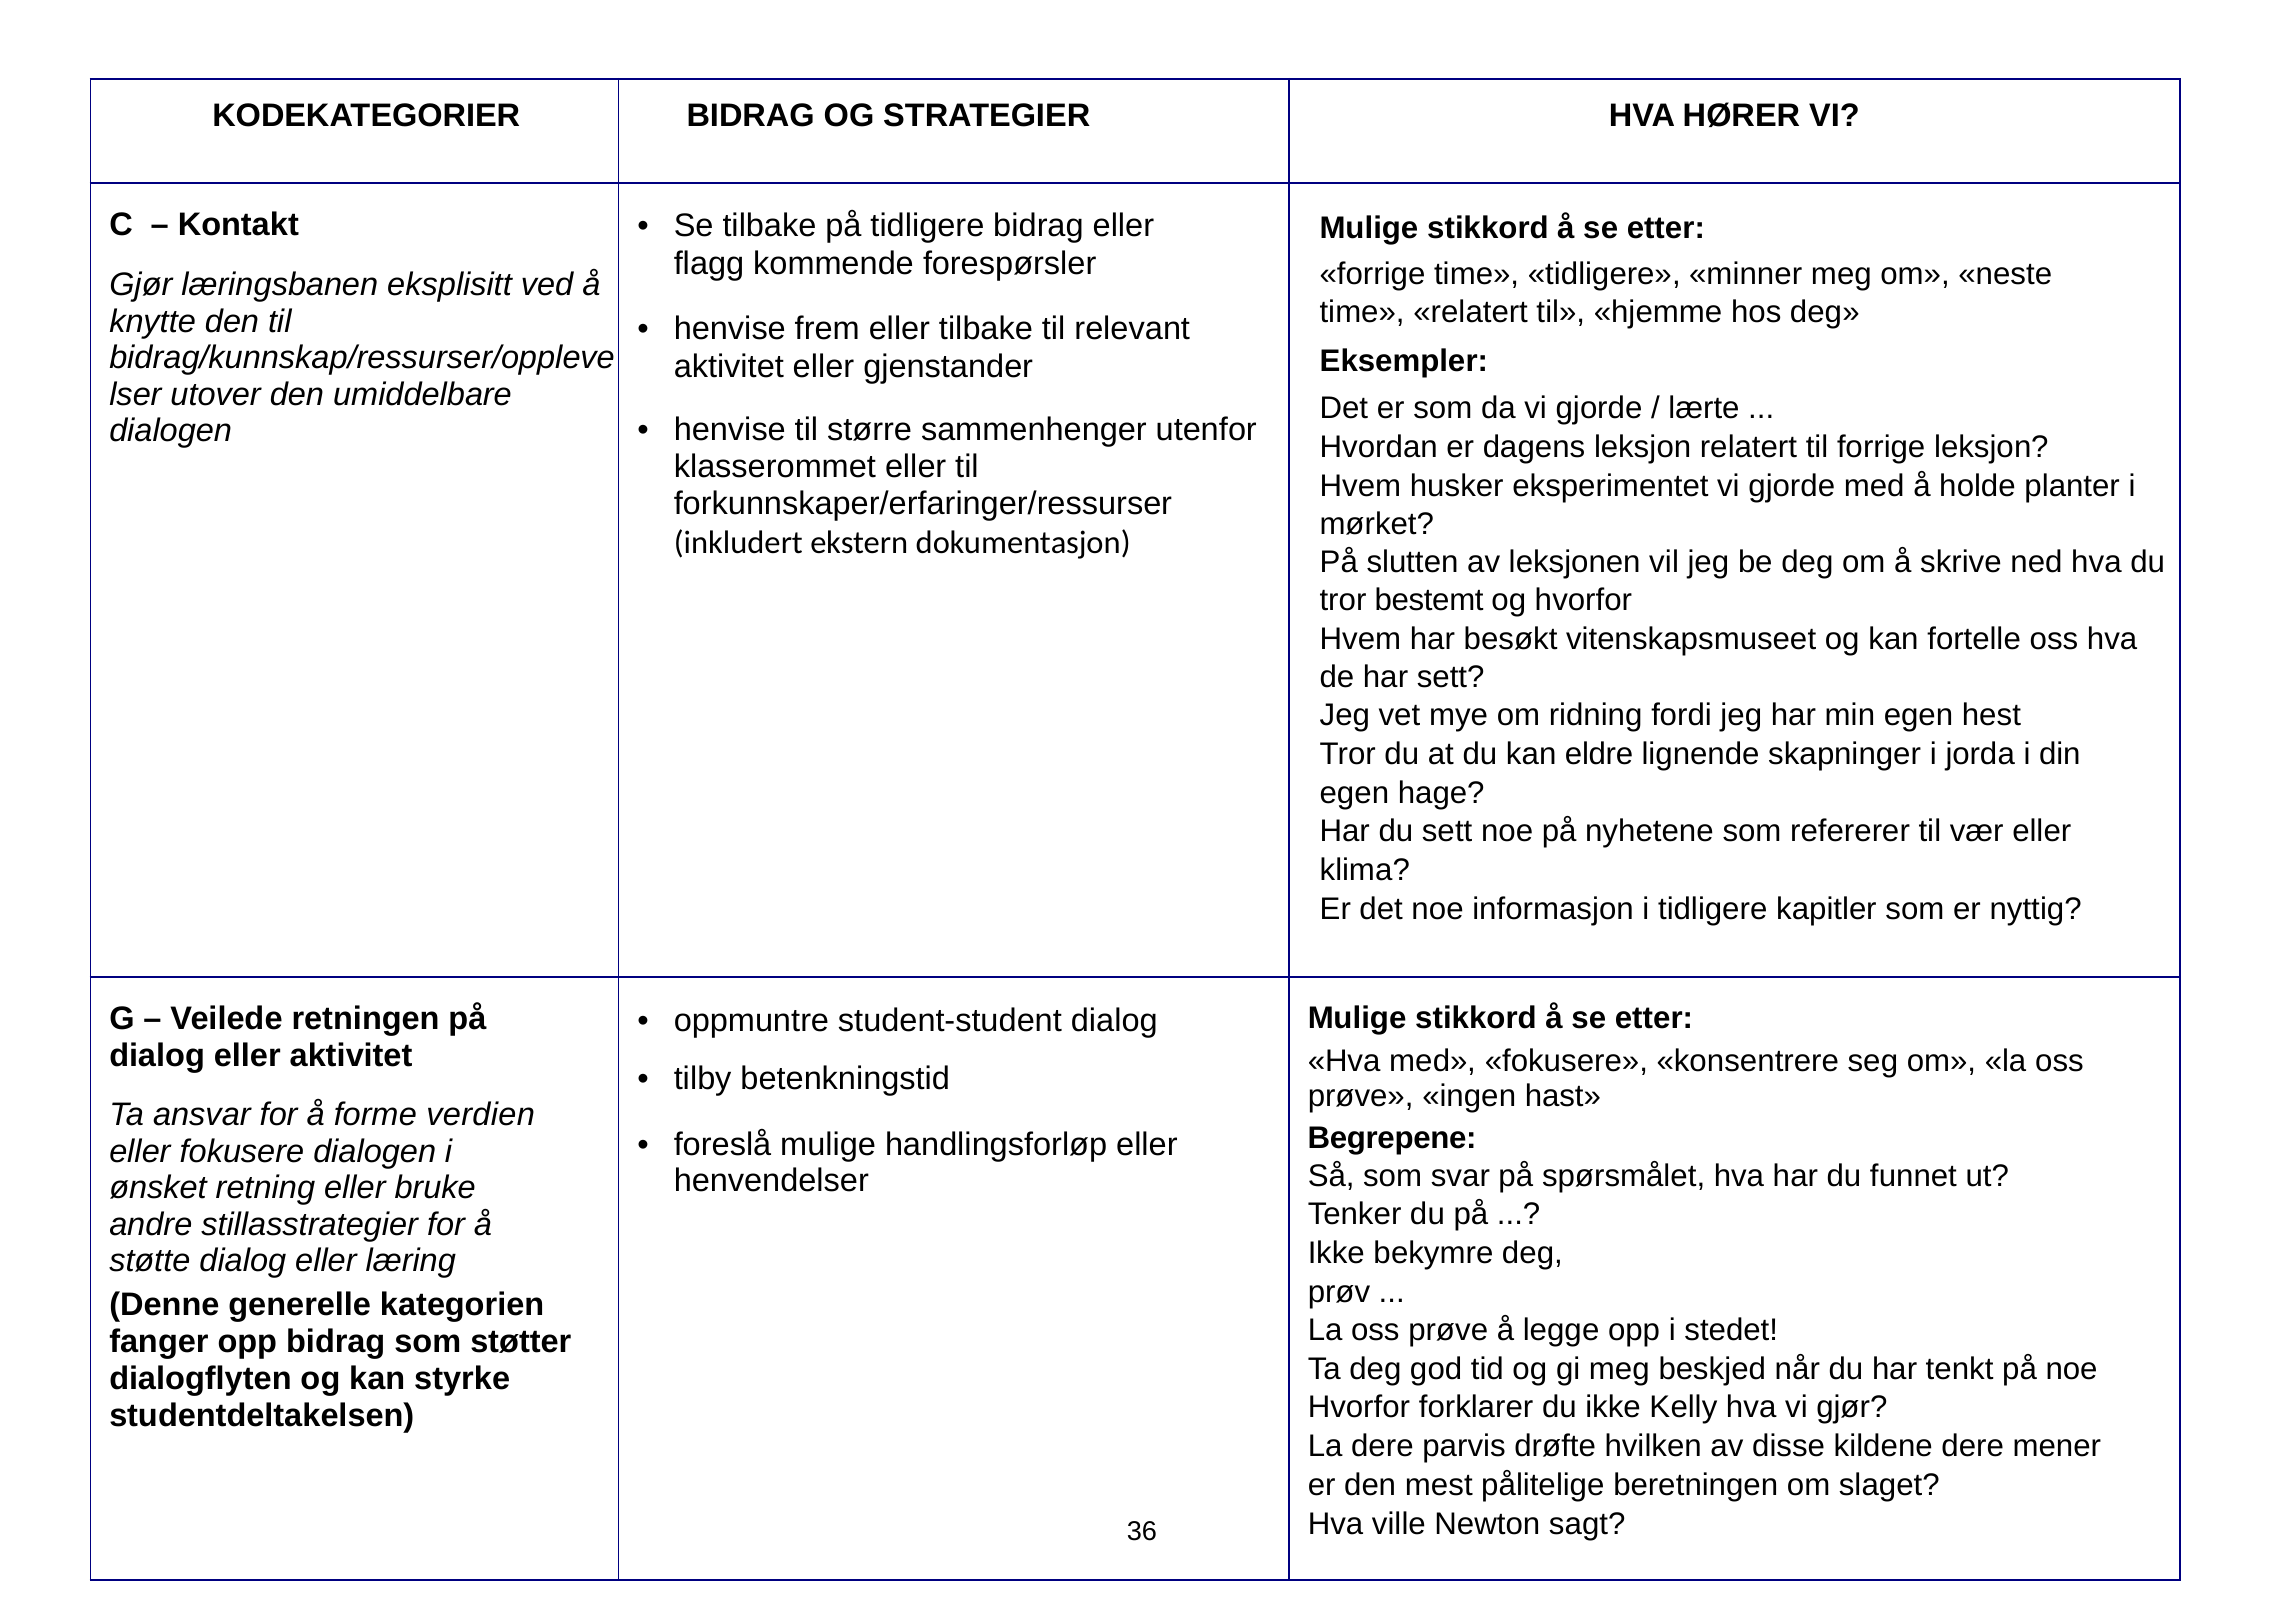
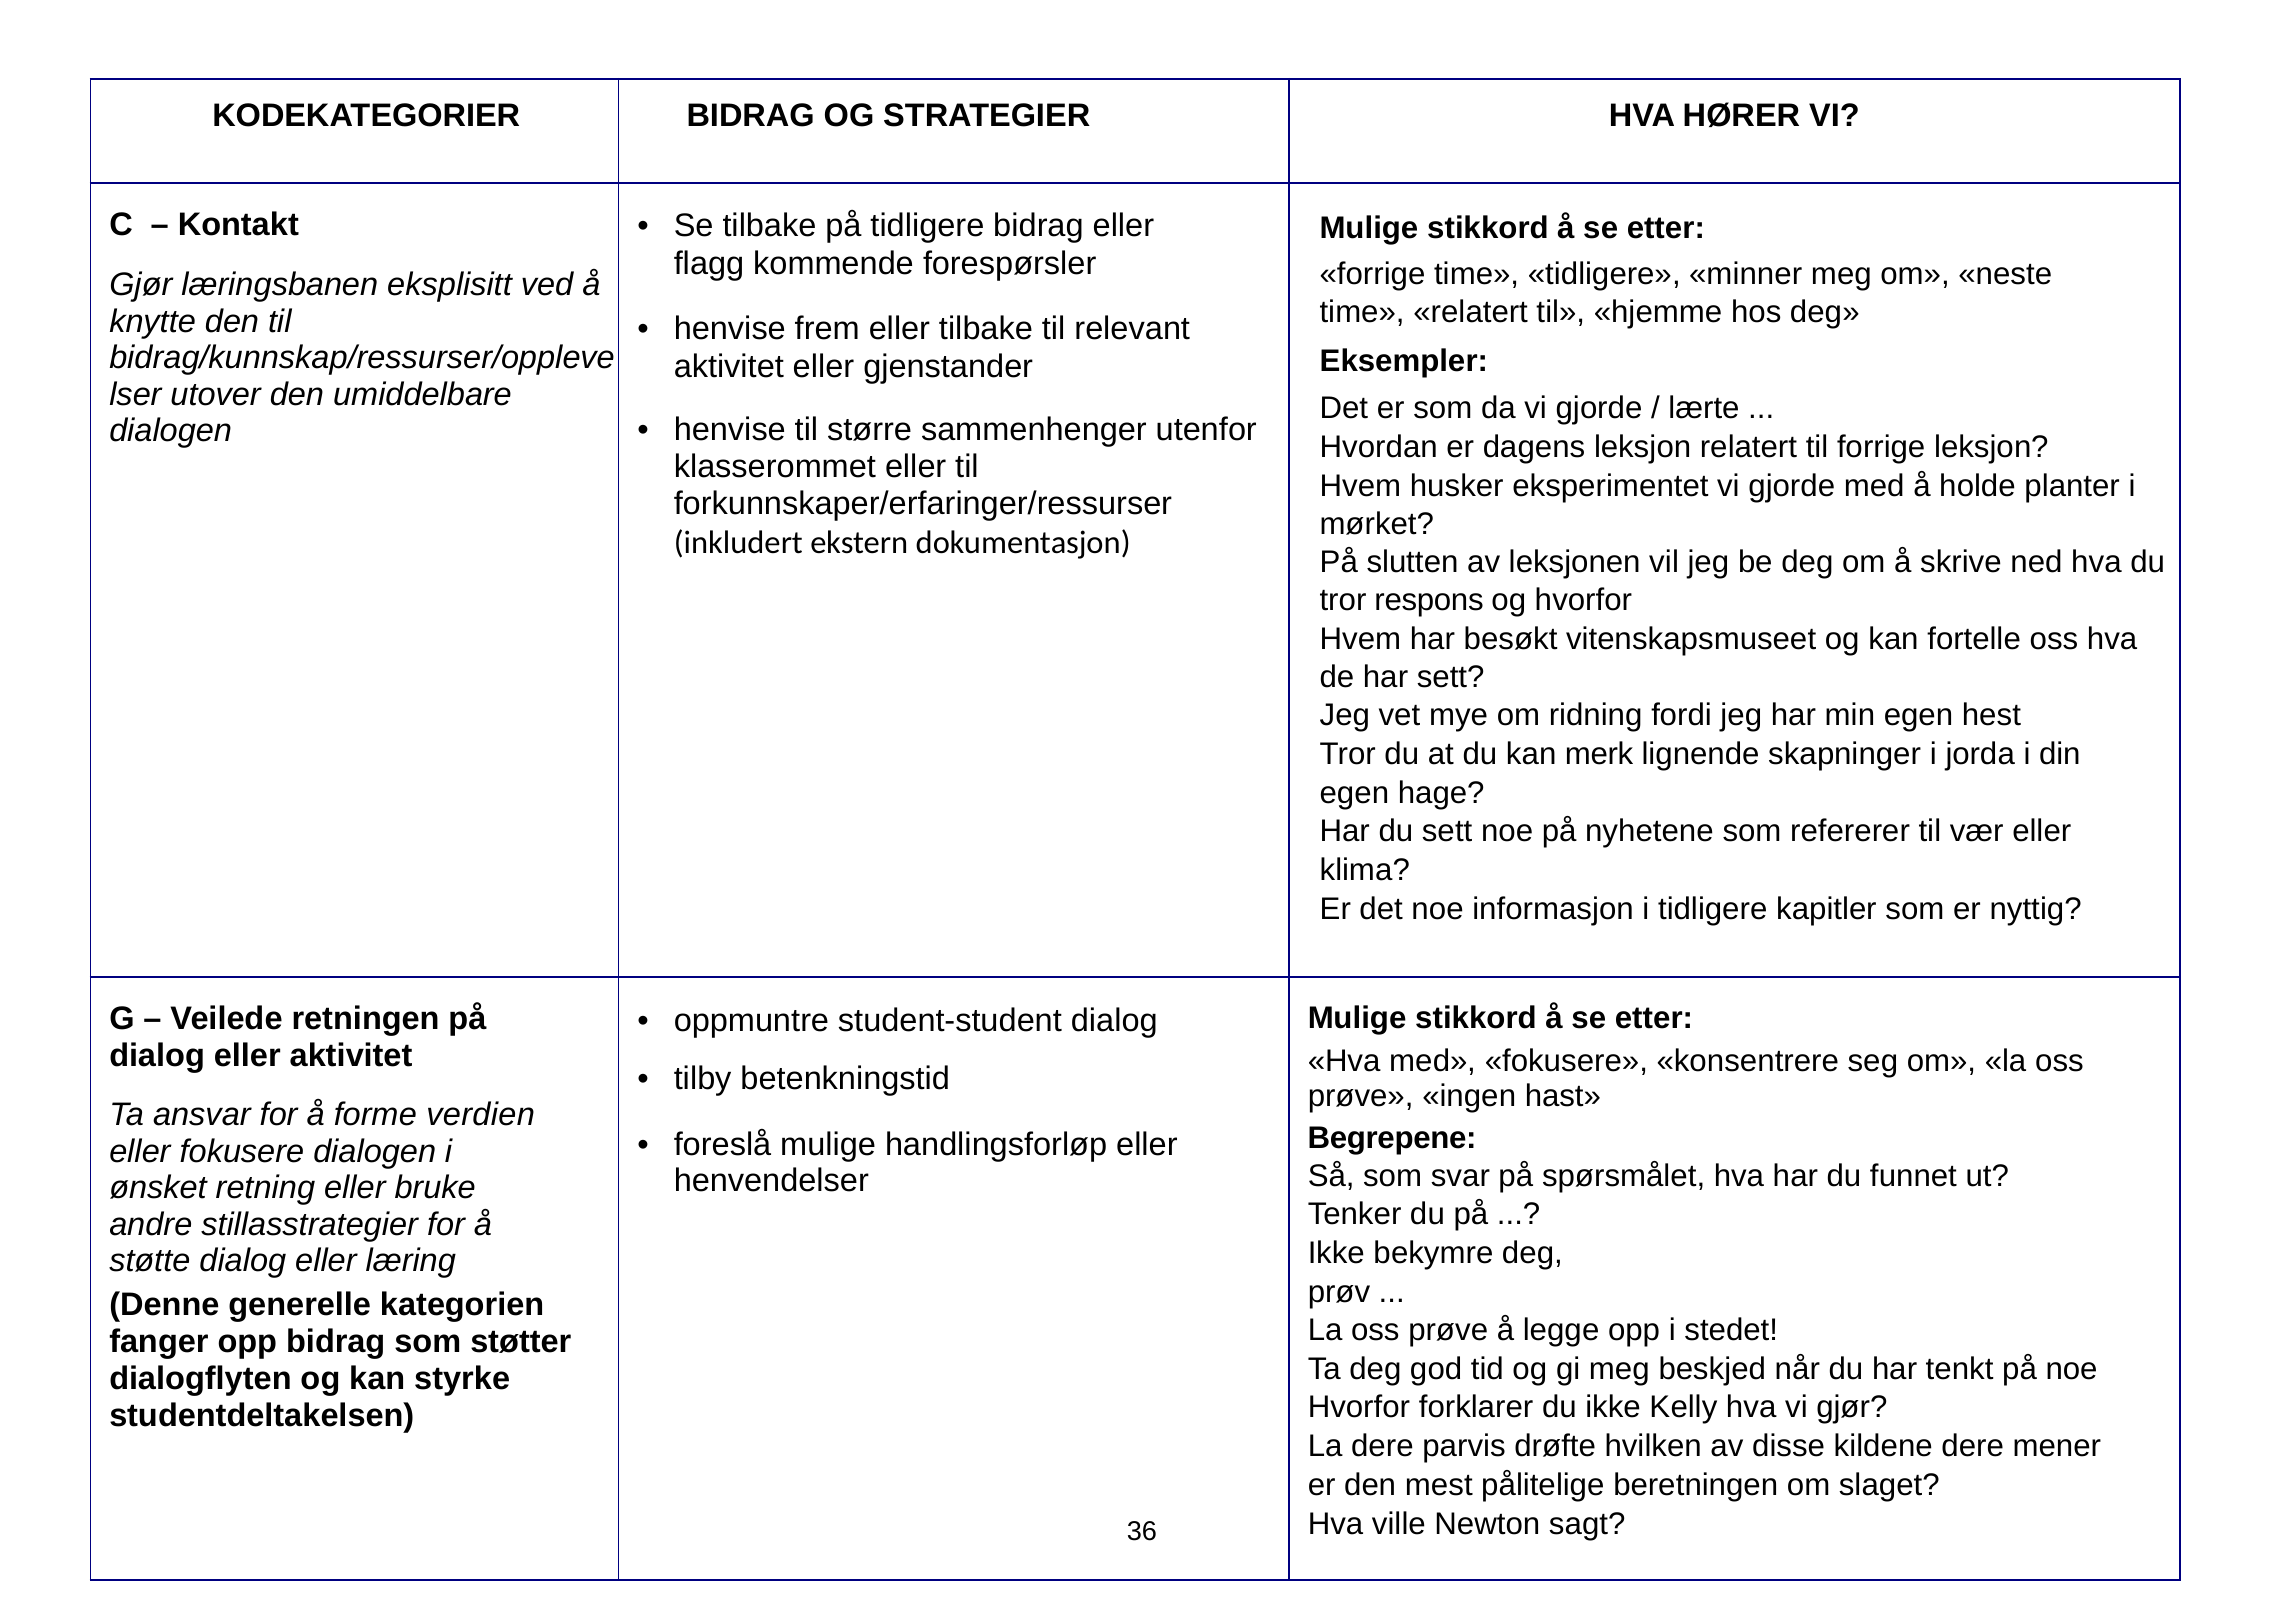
bestemt: bestemt -> respons (1429, 601)
eldre: eldre -> merk (1599, 755)
